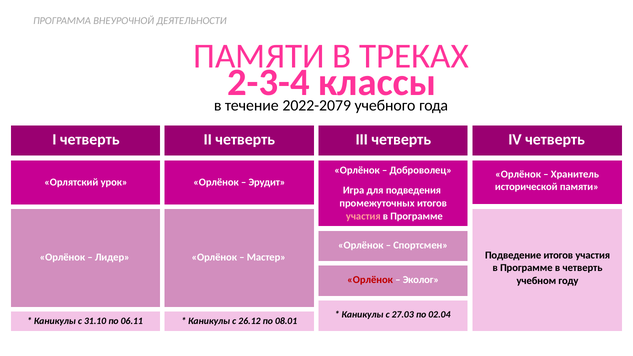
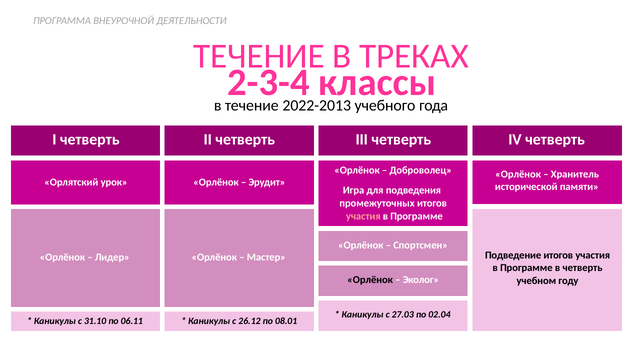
ПАМЯТИ: ПАМЯТИ -> ТЕЧЕНИЕ (259, 56)
2022-2079: 2022-2079 -> 2022-2013 (317, 105)
Орлёнок colour: red -> black (370, 280)
